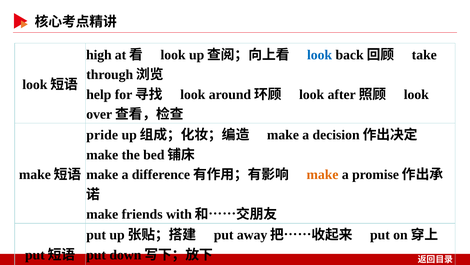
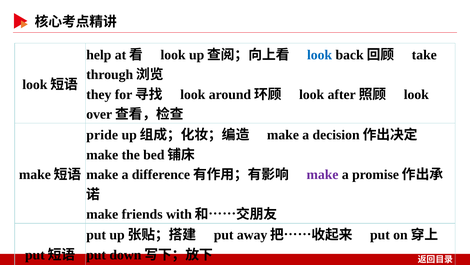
high: high -> help (99, 55)
help: help -> they (99, 94)
make colour: orange -> purple (323, 174)
